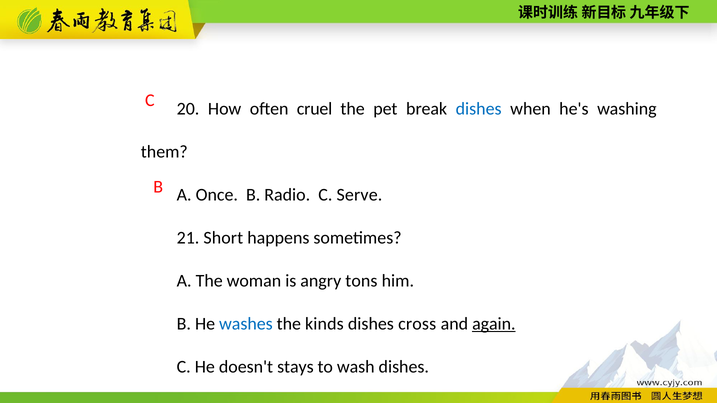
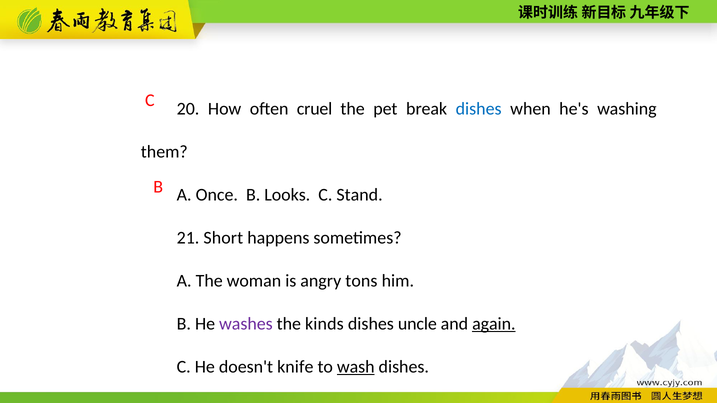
Radio: Radio -> Looks (287, 195)
Serve: Serve -> Stand (360, 195)
washes colour: blue -> purple (246, 324)
cross: cross -> uncle (417, 324)
stays: stays -> knife (295, 367)
wash underline: none -> present (356, 367)
